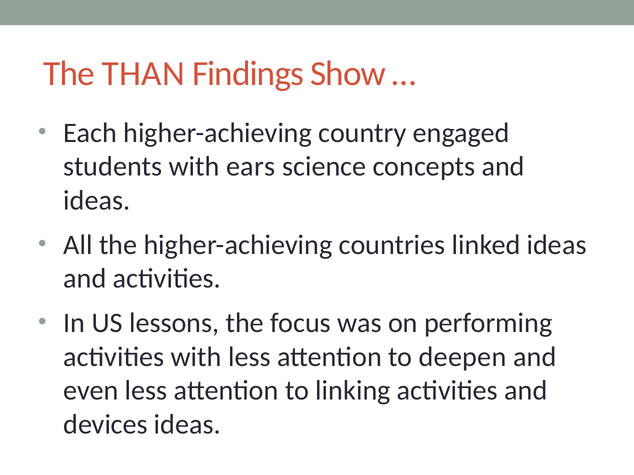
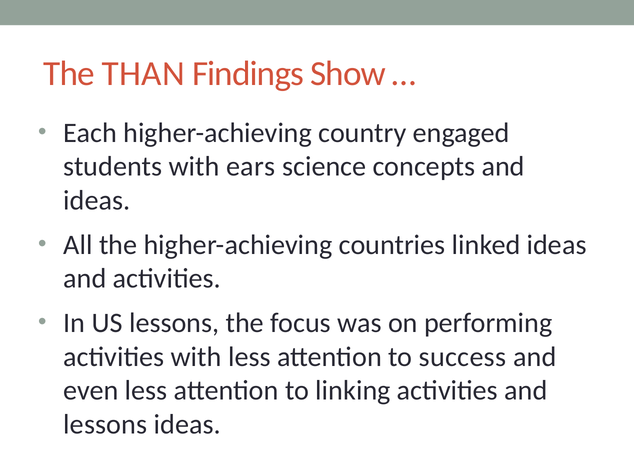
deepen: deepen -> success (463, 357)
devices: devices -> lessons (105, 425)
